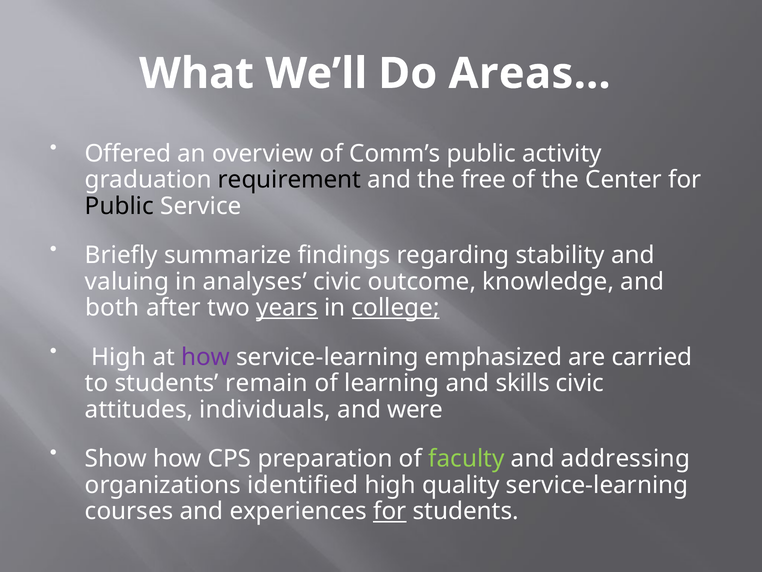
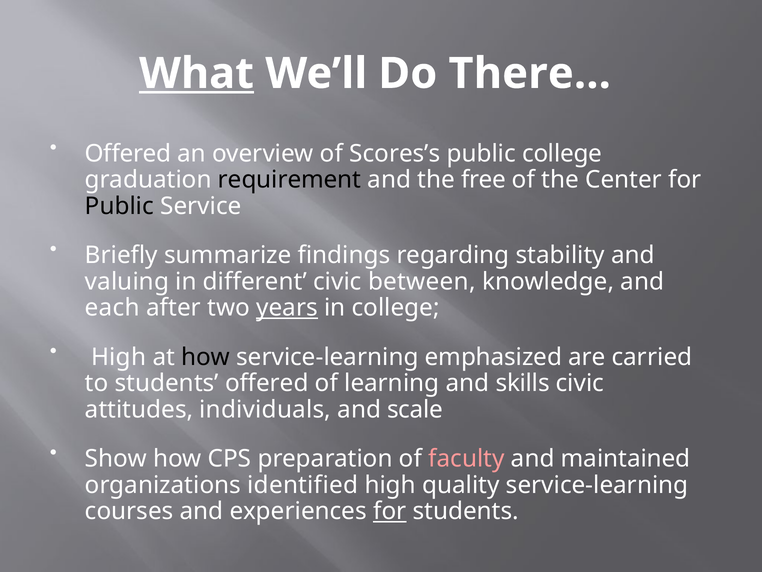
What underline: none -> present (197, 74)
Areas…: Areas… -> There… (530, 74)
Comm’s: Comm’s -> Scores’s (395, 153)
public activity: activity -> college (562, 153)
analyses: analyses -> different (255, 281)
outcome: outcome -> between (422, 281)
both: both -> each (112, 308)
college underline: present -> none (396, 308)
how colour: purple -> black (206, 357)
students remain: remain -> offered (267, 383)
were: were -> scale (415, 409)
faculty colour: light green -> pink (466, 458)
addressing: addressing -> maintained (626, 458)
